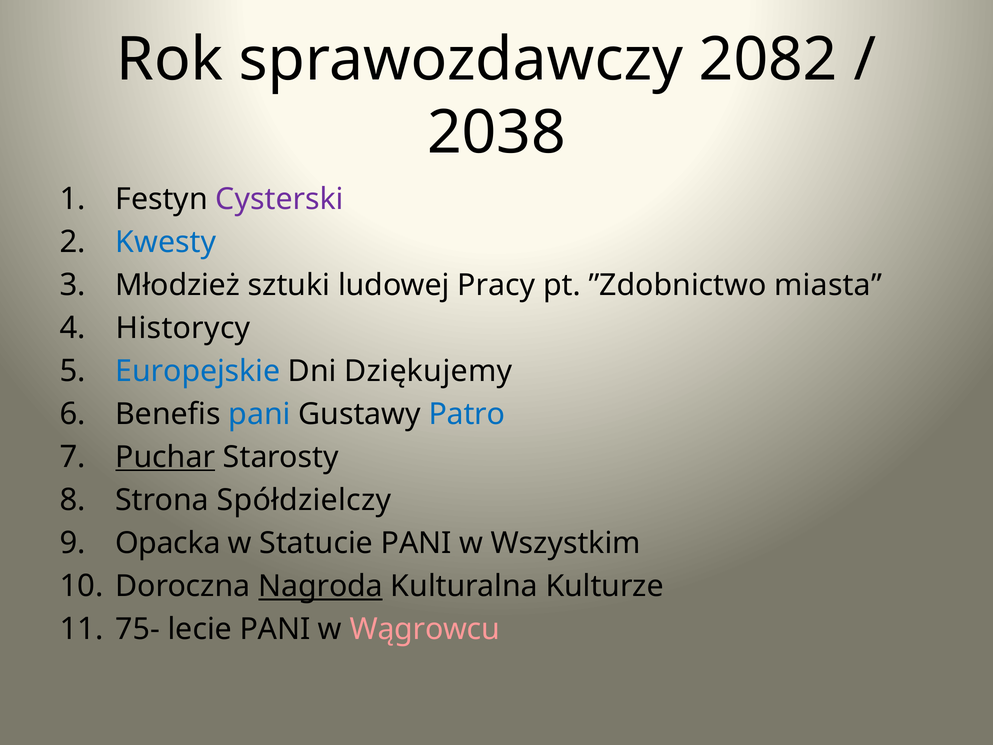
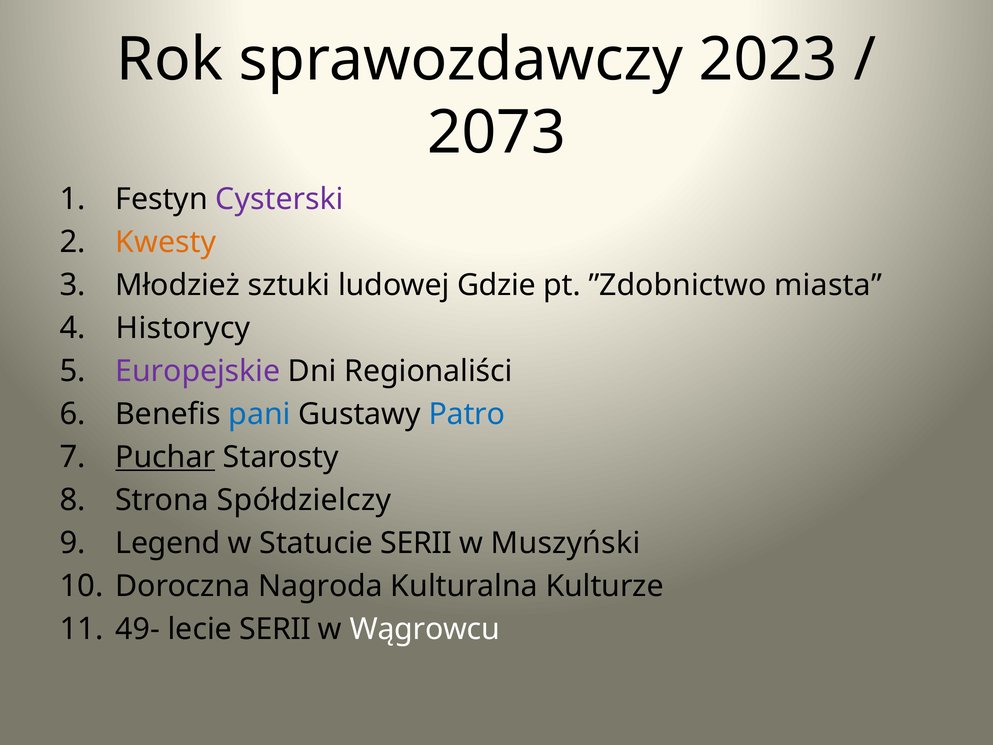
2082: 2082 -> 2023 (768, 60)
2038: 2038 -> 2073 (496, 133)
Kwesty colour: blue -> orange (166, 242)
Pracy: Pracy -> Gdzie (496, 285)
Europejskie colour: blue -> purple (198, 371)
Dziękujemy: Dziękujemy -> Regionaliści (429, 371)
Opacka: Opacka -> Legend (168, 543)
Statucie PANI: PANI -> SERII (416, 543)
Wszystkim: Wszystkim -> Muszyński (566, 543)
Nagroda underline: present -> none (321, 586)
75-: 75- -> 49- (138, 629)
lecie PANI: PANI -> SERII (275, 629)
Wągrowcu colour: pink -> white (425, 629)
